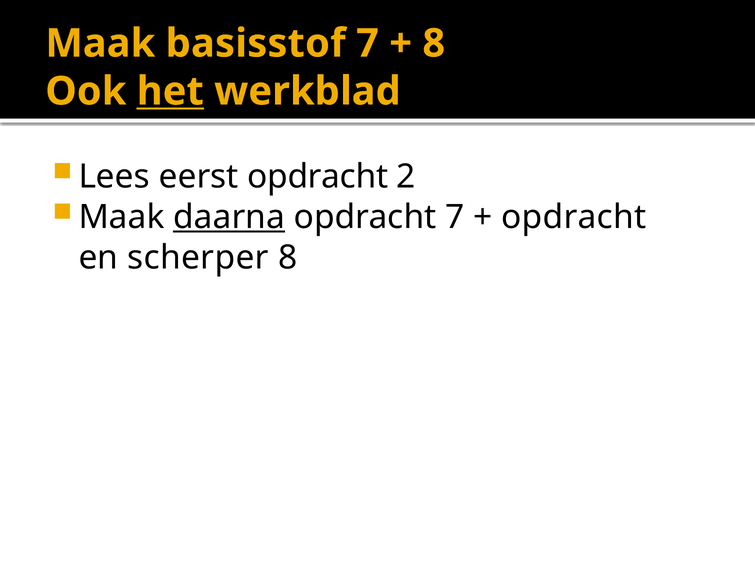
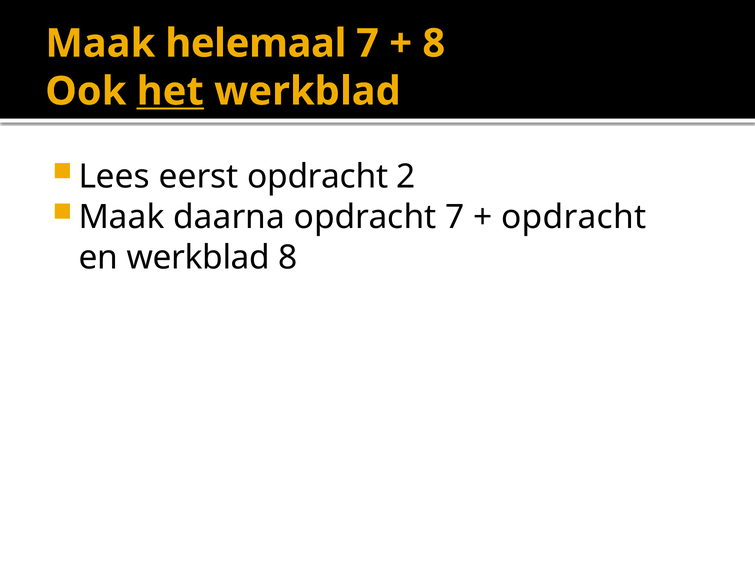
basisstof: basisstof -> helemaal (256, 43)
daarna underline: present -> none (229, 217)
en scherper: scherper -> werkblad (198, 257)
